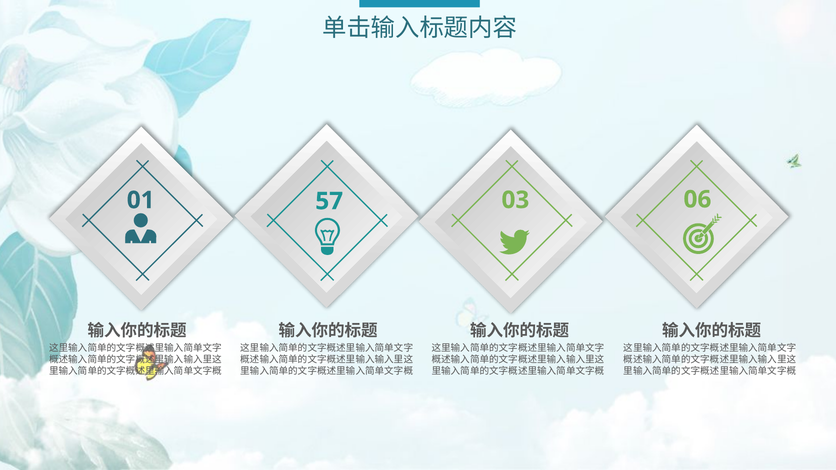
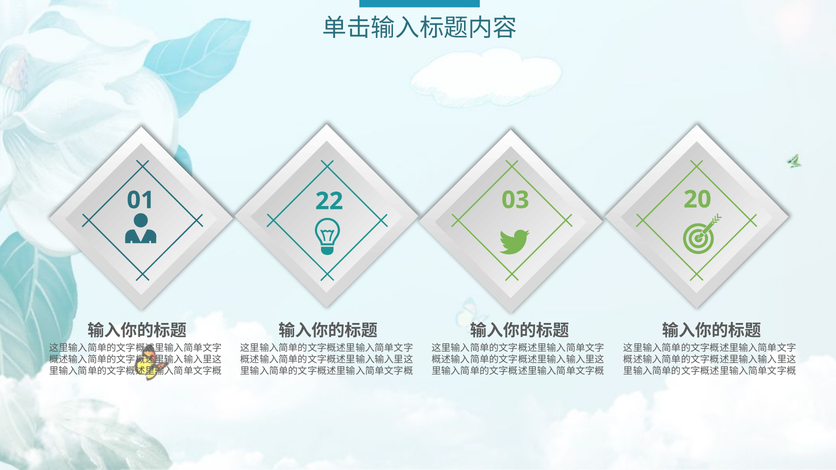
57: 57 -> 22 (329, 201)
06: 06 -> 20 (697, 200)
